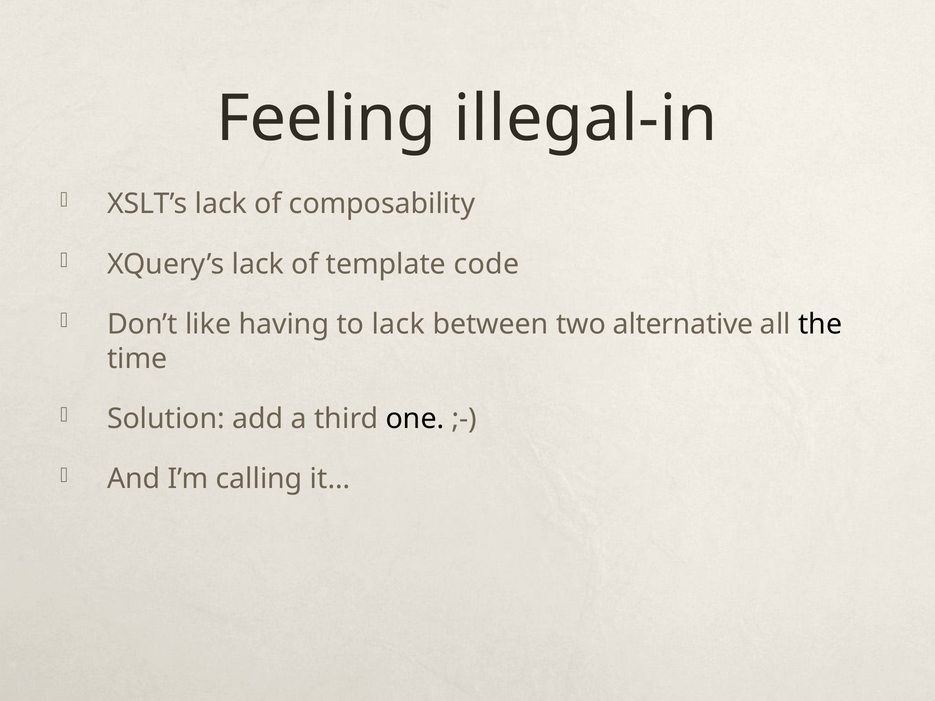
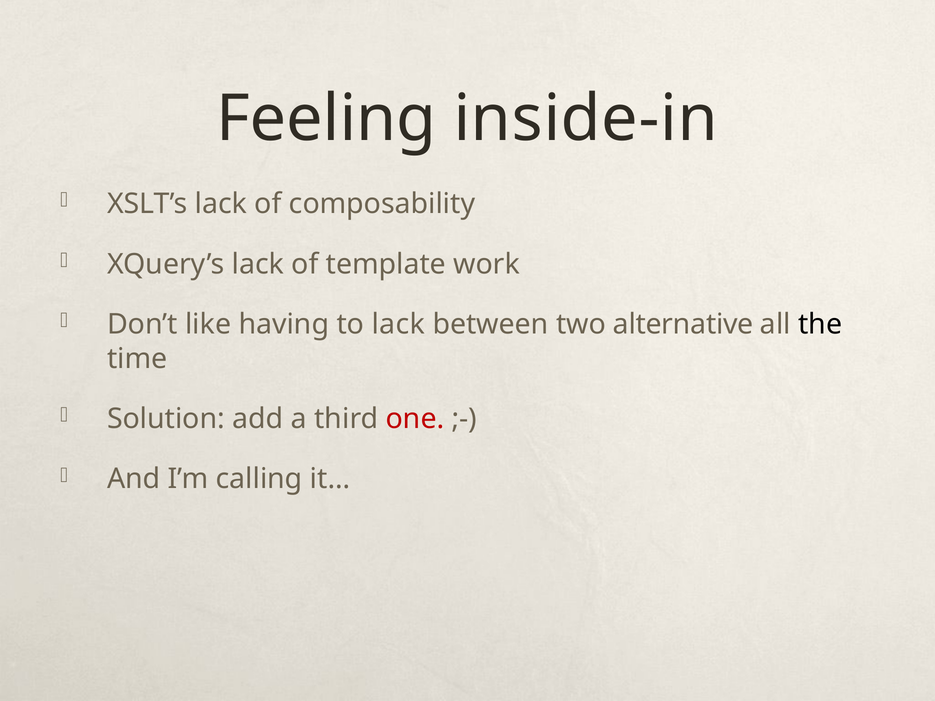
illegal-in: illegal-in -> inside-in (586, 119)
code: code -> work (487, 264)
one colour: black -> red (415, 419)
